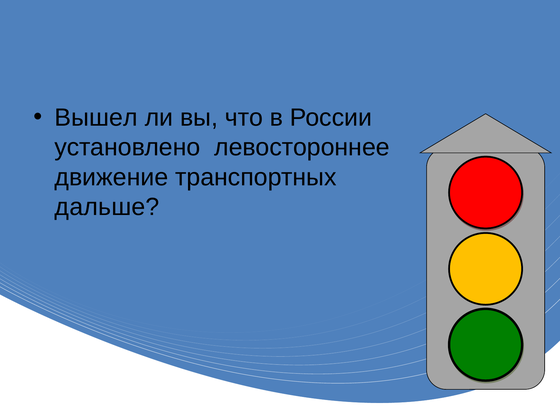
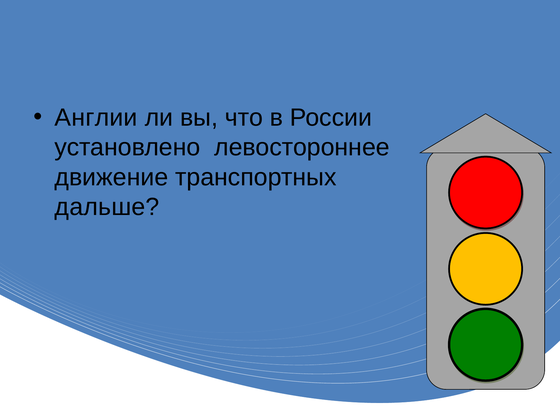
Вышел: Вышел -> Англии (96, 117)
